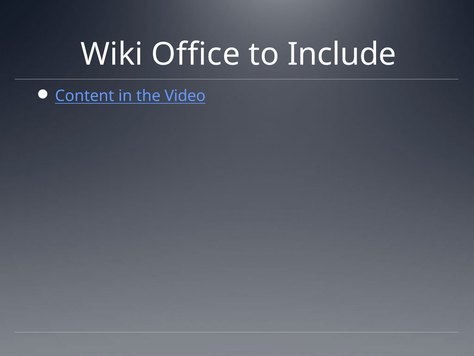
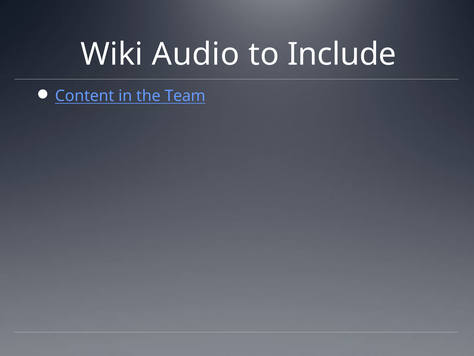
Office: Office -> Audio (196, 54)
Video: Video -> Team (185, 96)
